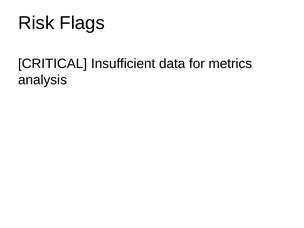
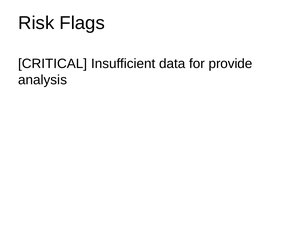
metrics: metrics -> provide (231, 64)
